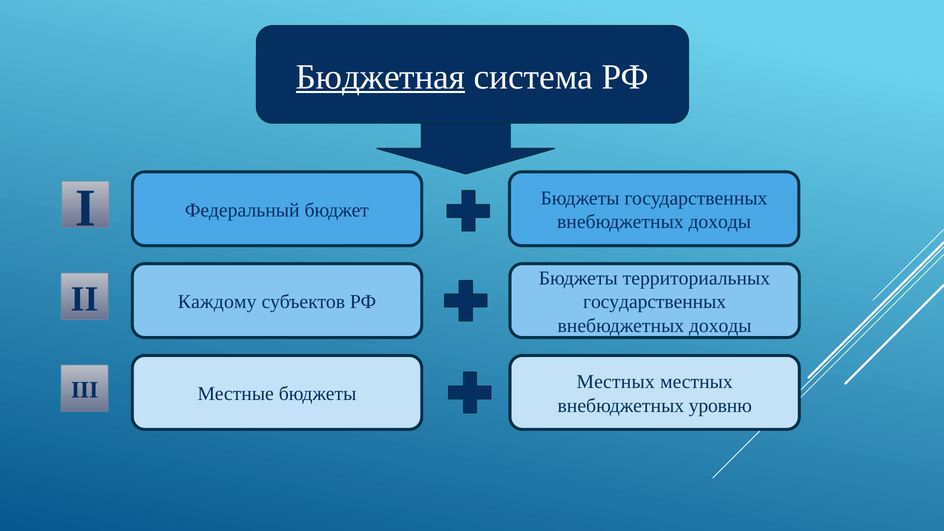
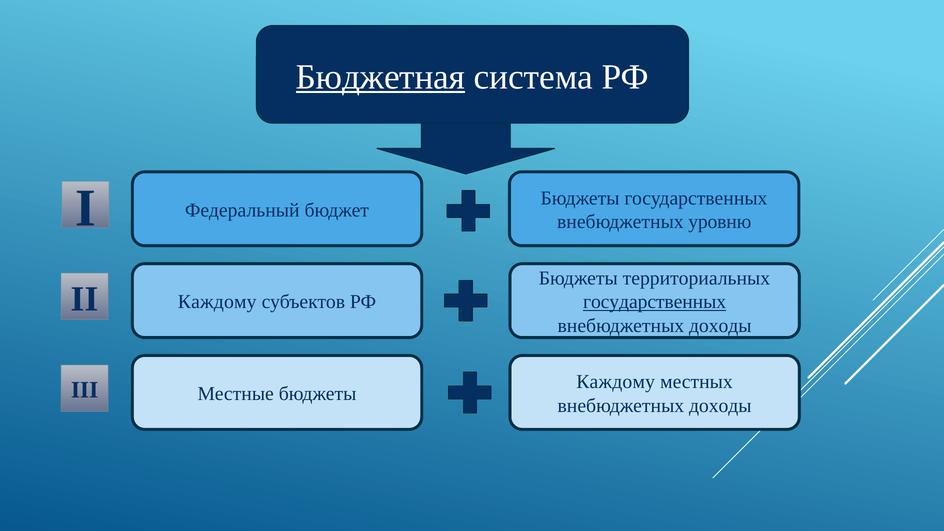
доходы: доходы -> уровню (720, 222)
государственных underline: none -> present (655, 302)
Местных: Местных -> Каждому (616, 382)
уровню: уровню -> доходы (720, 406)
